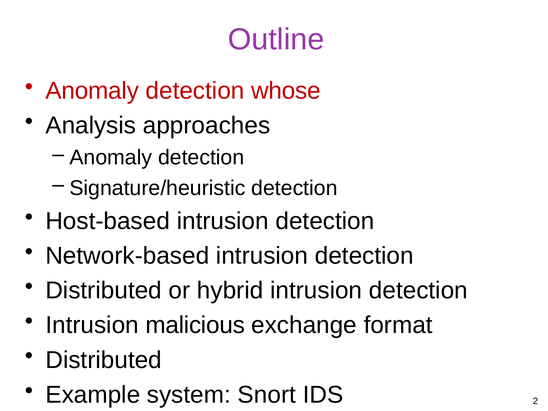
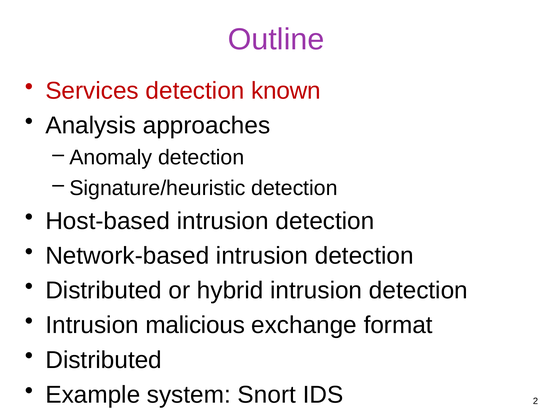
Anomaly: Anomaly -> Services (92, 91)
whose: whose -> known (286, 91)
